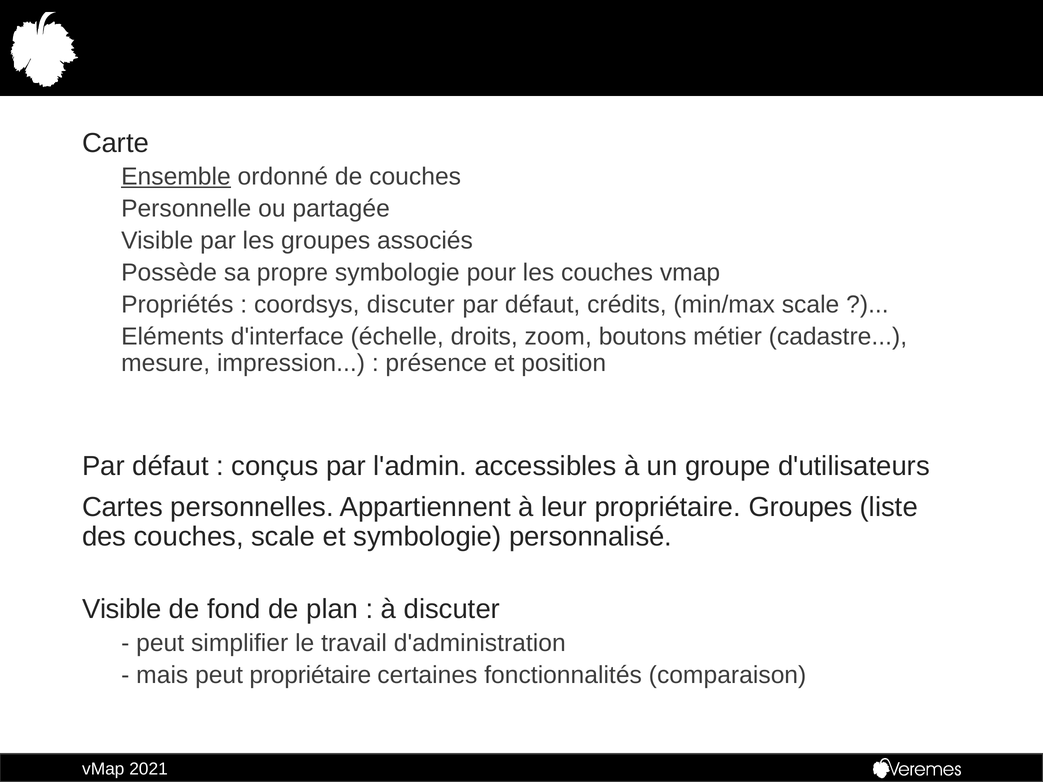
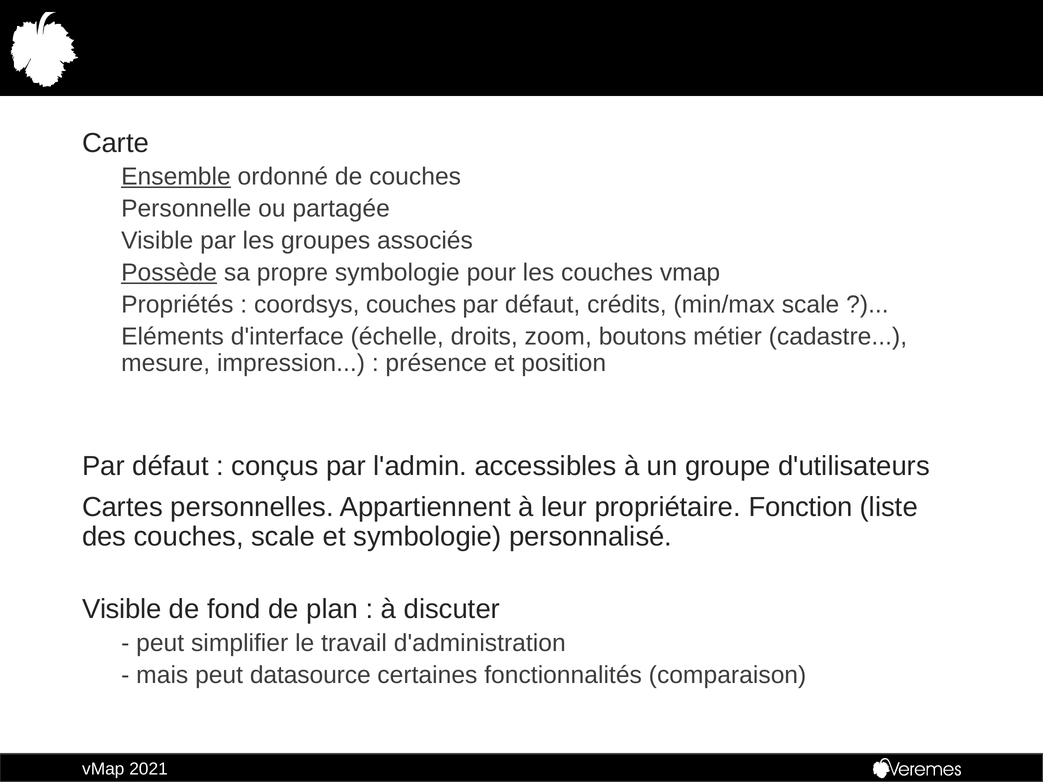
Possède underline: none -> present (169, 273)
coordsys discuter: discuter -> couches (411, 305)
propriétaire Groupes: Groupes -> Fonction (800, 507)
peut propriétaire: propriétaire -> datasource (310, 675)
